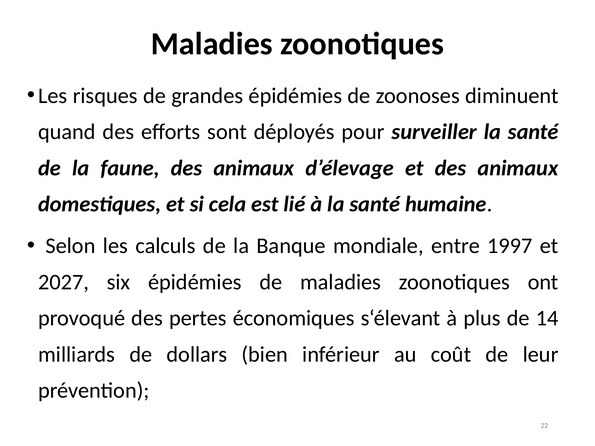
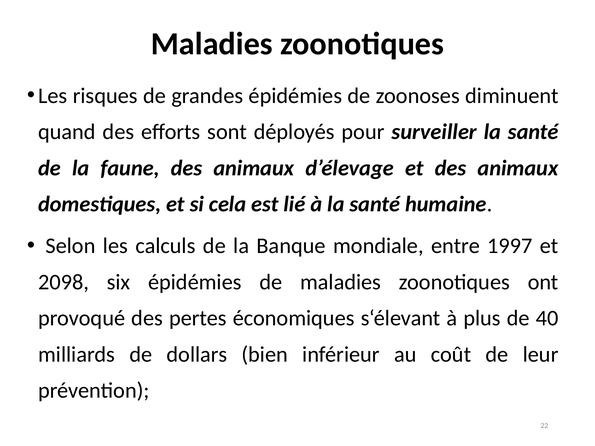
2027: 2027 -> 2098 (64, 282)
14: 14 -> 40 (547, 318)
